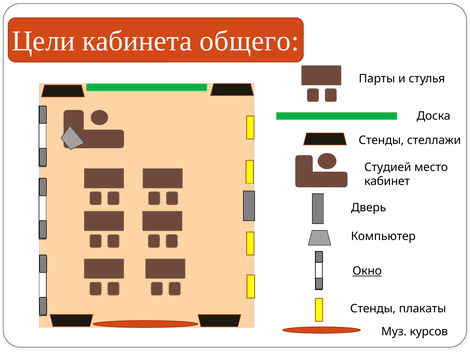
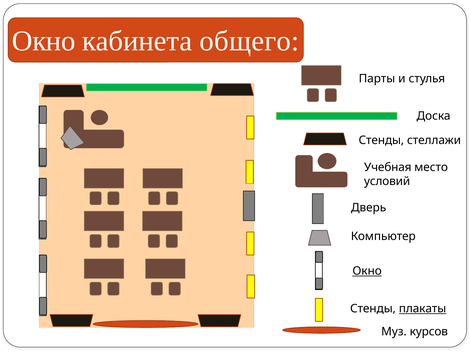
Цели: Цели -> Окно (44, 41)
Студией: Студией -> Учебная (388, 167)
кабинет: кабинет -> условий (387, 182)
плакаты underline: none -> present (423, 309)
